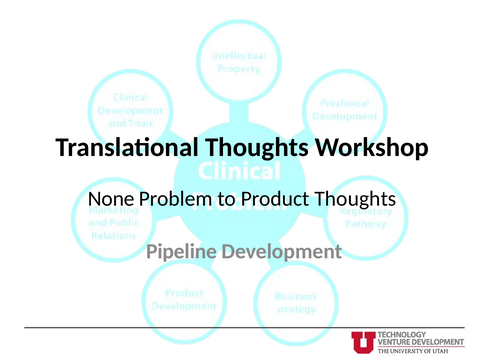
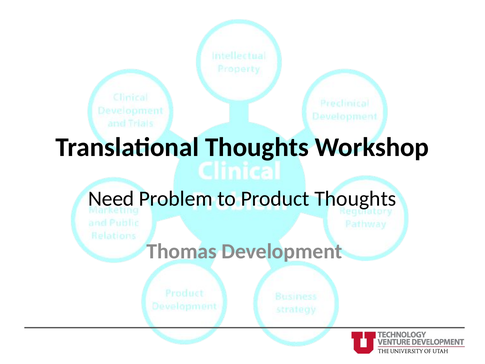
None: None -> Need (111, 199)
Pipeline: Pipeline -> Thomas (182, 251)
